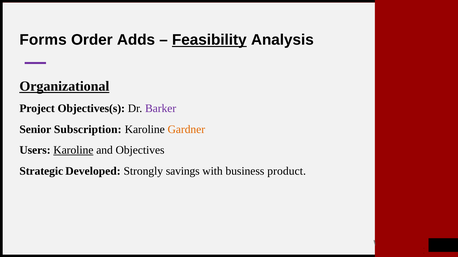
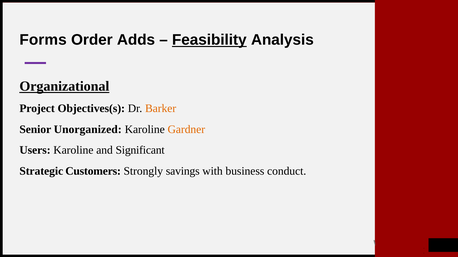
Barker colour: purple -> orange (161, 109)
Subscription: Subscription -> Unorganized (88, 130)
Karoline underline: present -> none (73, 150)
Objectives: Objectives -> Significant (140, 150)
Developed: Developed -> Customers (93, 171)
product: product -> conduct (287, 171)
